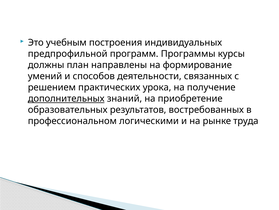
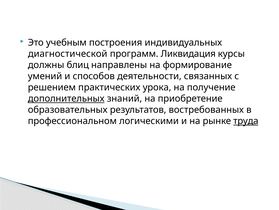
предпрофильной: предпрофильной -> диагностической (68, 54)
Программы: Программы -> Ликвидация (188, 54)
план: план -> блиц (78, 65)
труда underline: none -> present (246, 121)
